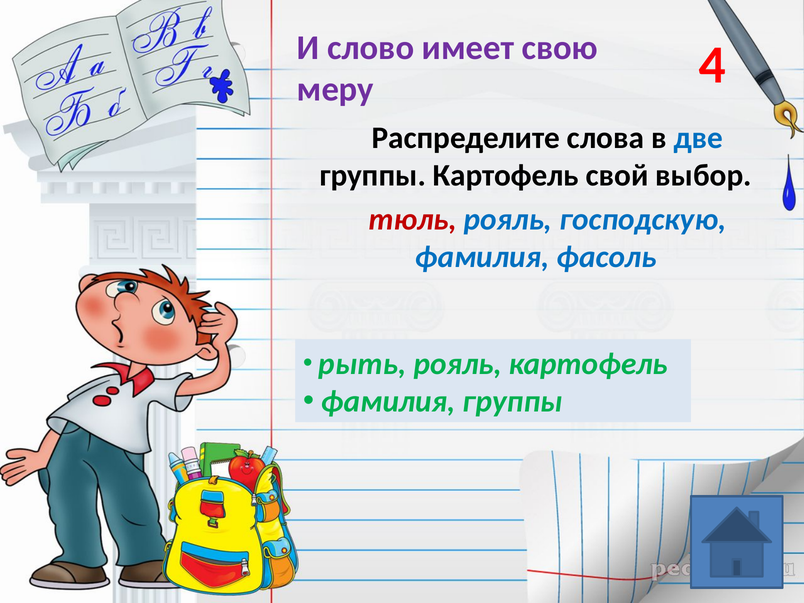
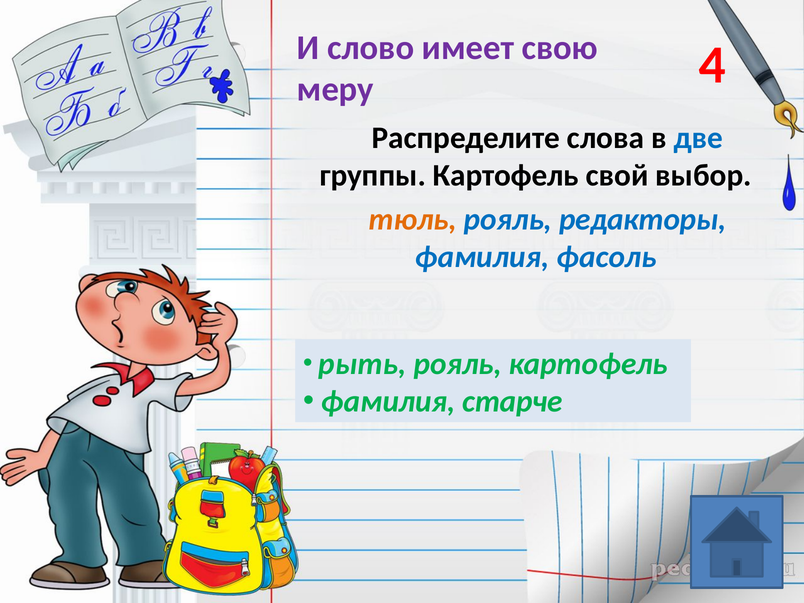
тюль colour: red -> orange (413, 219)
господскую: господскую -> редакторы (643, 219)
фамилия группы: группы -> старче (513, 402)
